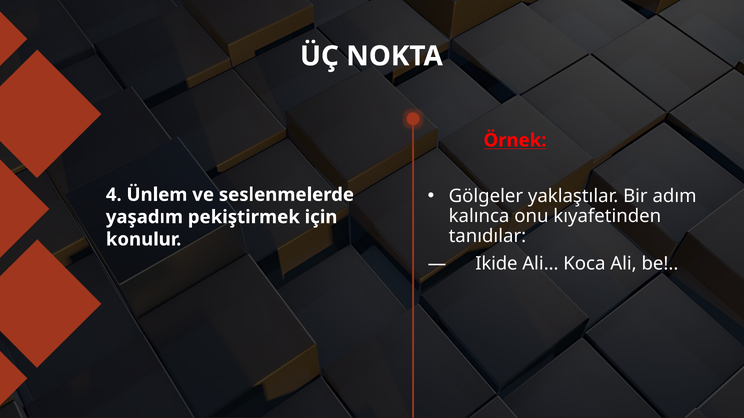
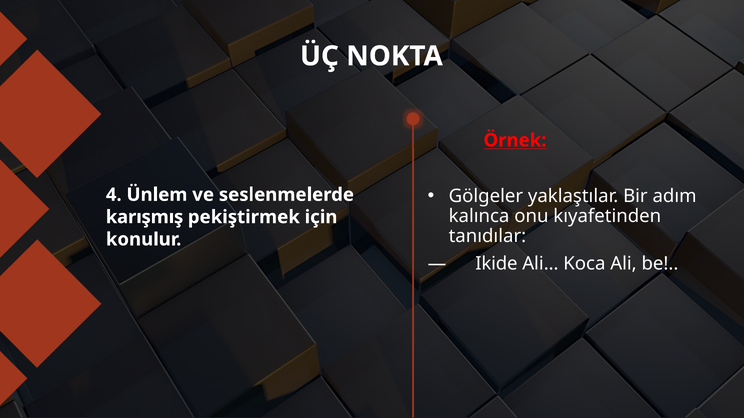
yaşadım: yaşadım -> karışmış (145, 217)
